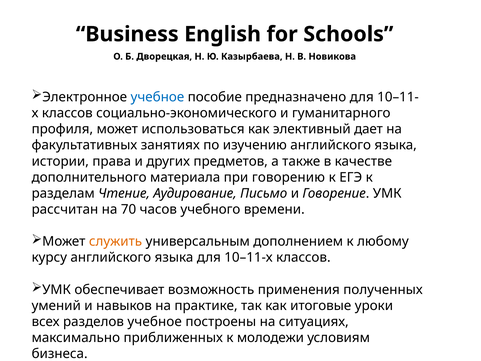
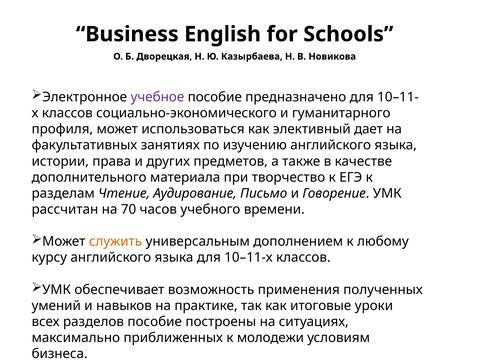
учебное colour: blue -> purple (157, 97)
говорению: говорению -> творчество (288, 177)
разделов учебное: учебное -> пособие (155, 322)
